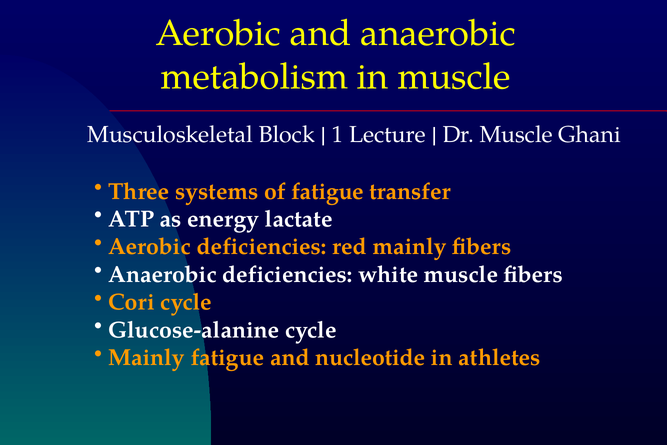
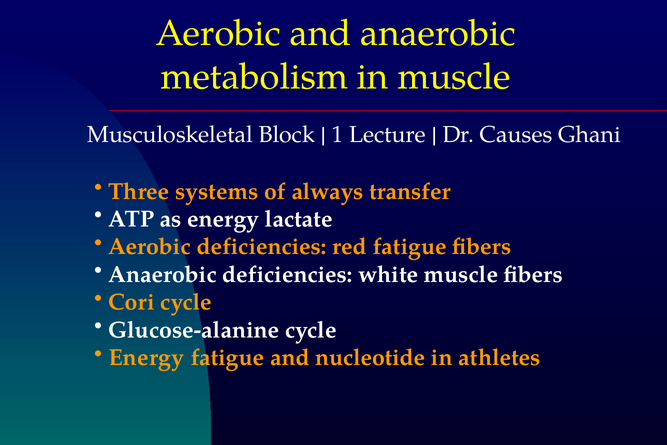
Dr Muscle: Muscle -> Causes (516, 134)
of fatigue: fatigue -> always (328, 191)
red mainly: mainly -> fatigue (410, 247)
Mainly: Mainly -> Energy (146, 357)
